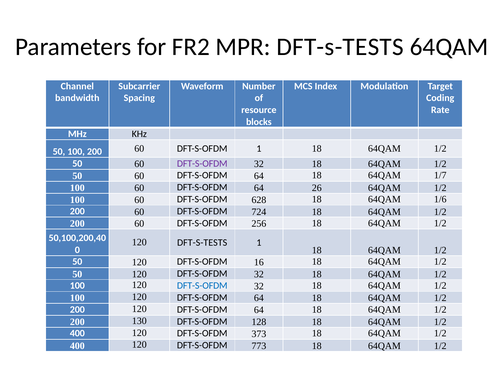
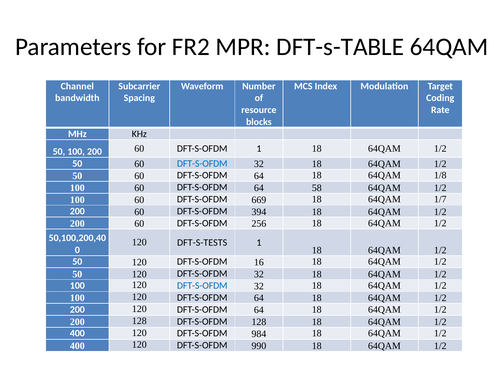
MPR DFT-s-TESTS: DFT-s-TESTS -> DFT-s-TABLE (340, 47)
DFT-S-OFDM colour: purple -> blue (202, 163)
1/7: 1/7 -> 1/8 (440, 175)
26: 26 -> 58 (317, 188)
628: 628 -> 669 (259, 200)
1/6: 1/6 -> 1/7 (440, 199)
724: 724 -> 394 (259, 212)
200 130: 130 -> 128 (139, 321)
373: 373 -> 984 (259, 334)
773: 773 -> 990 (259, 346)
